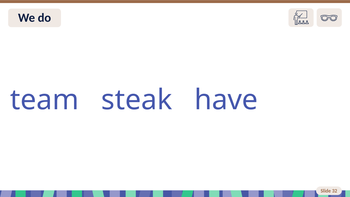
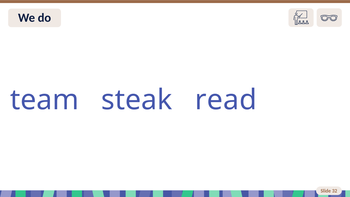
have: have -> read (226, 100)
